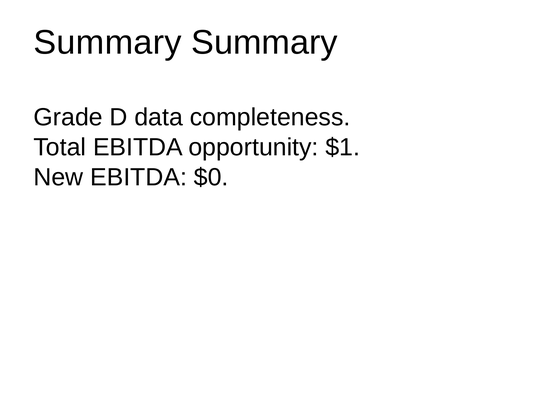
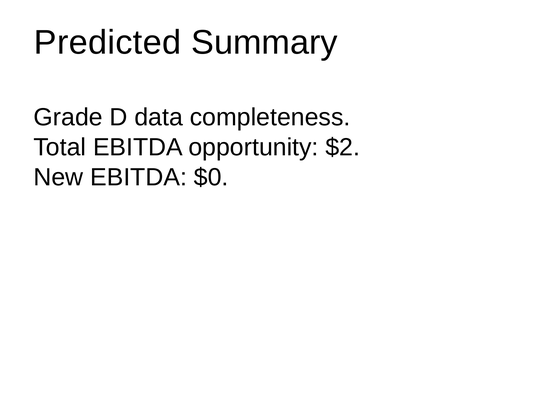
Summary: Summary -> Predicted (108, 43)
$1: $1 -> $2 (343, 147)
